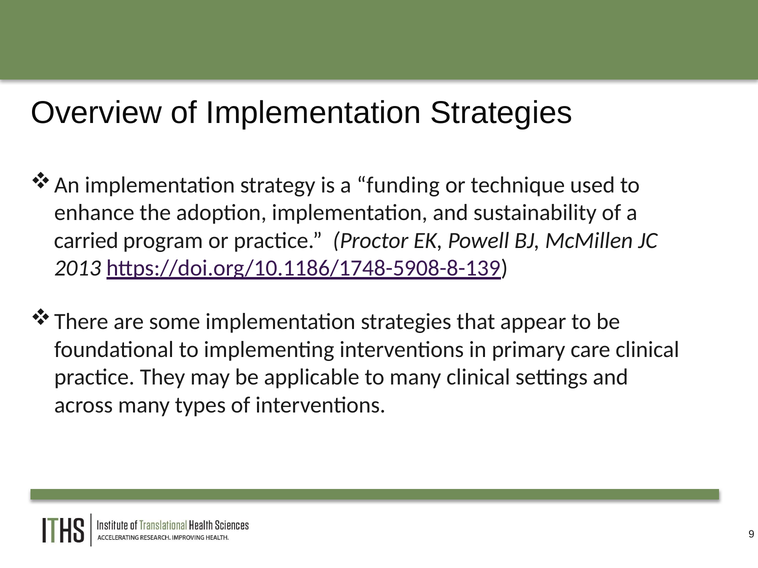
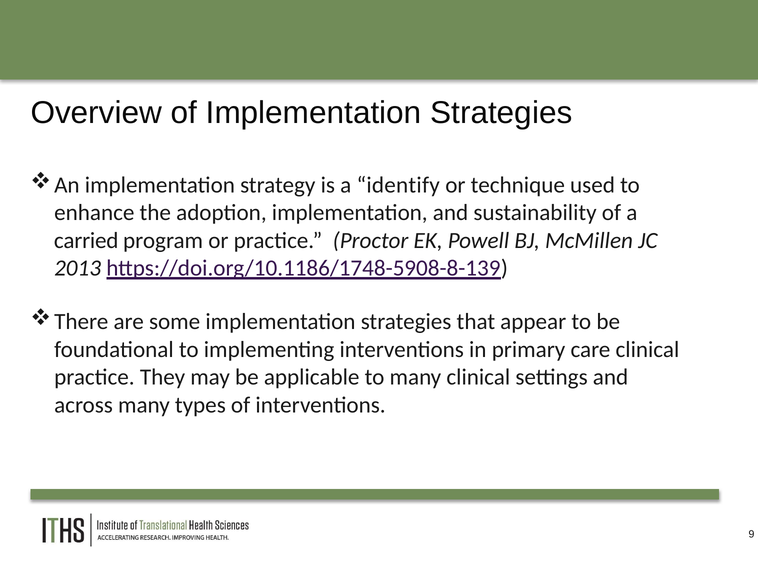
funding: funding -> identify (398, 185)
